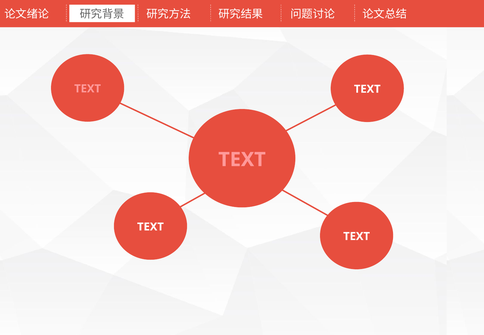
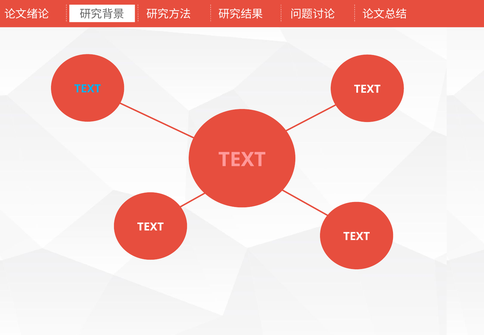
TEXT colour: pink -> light blue (88, 89)
